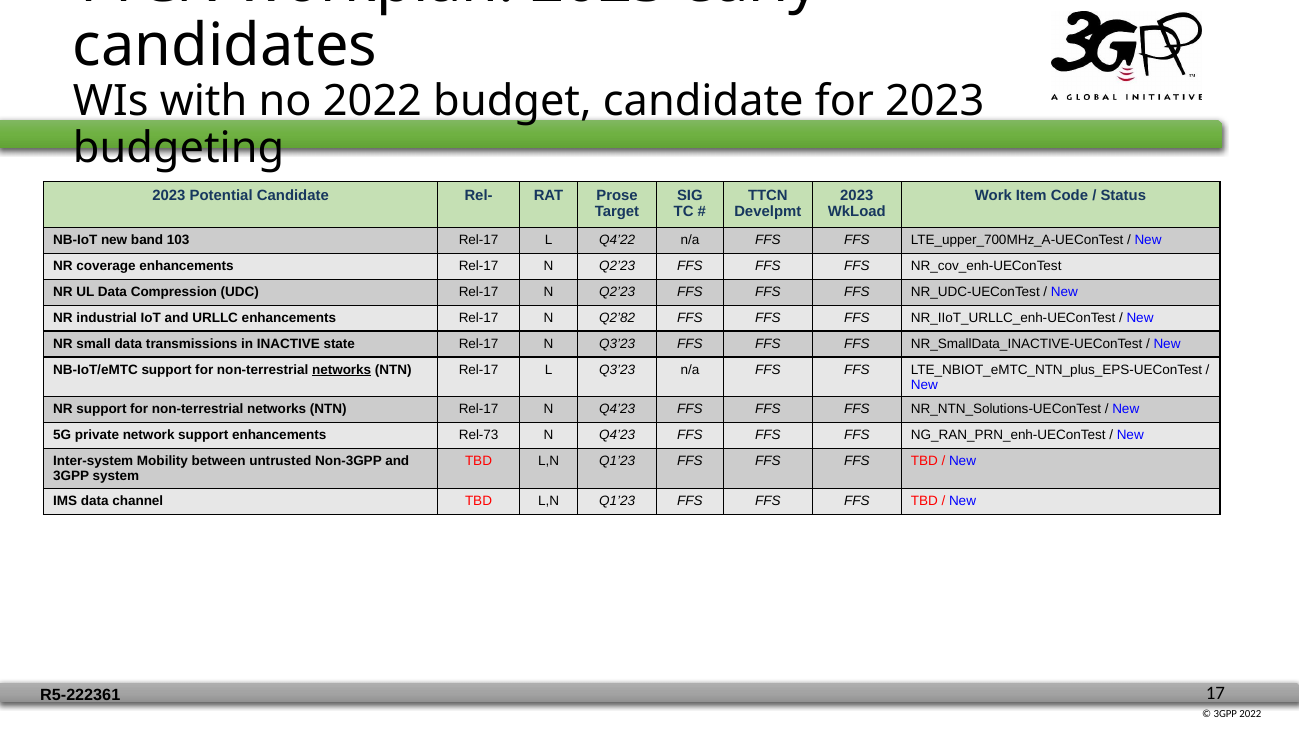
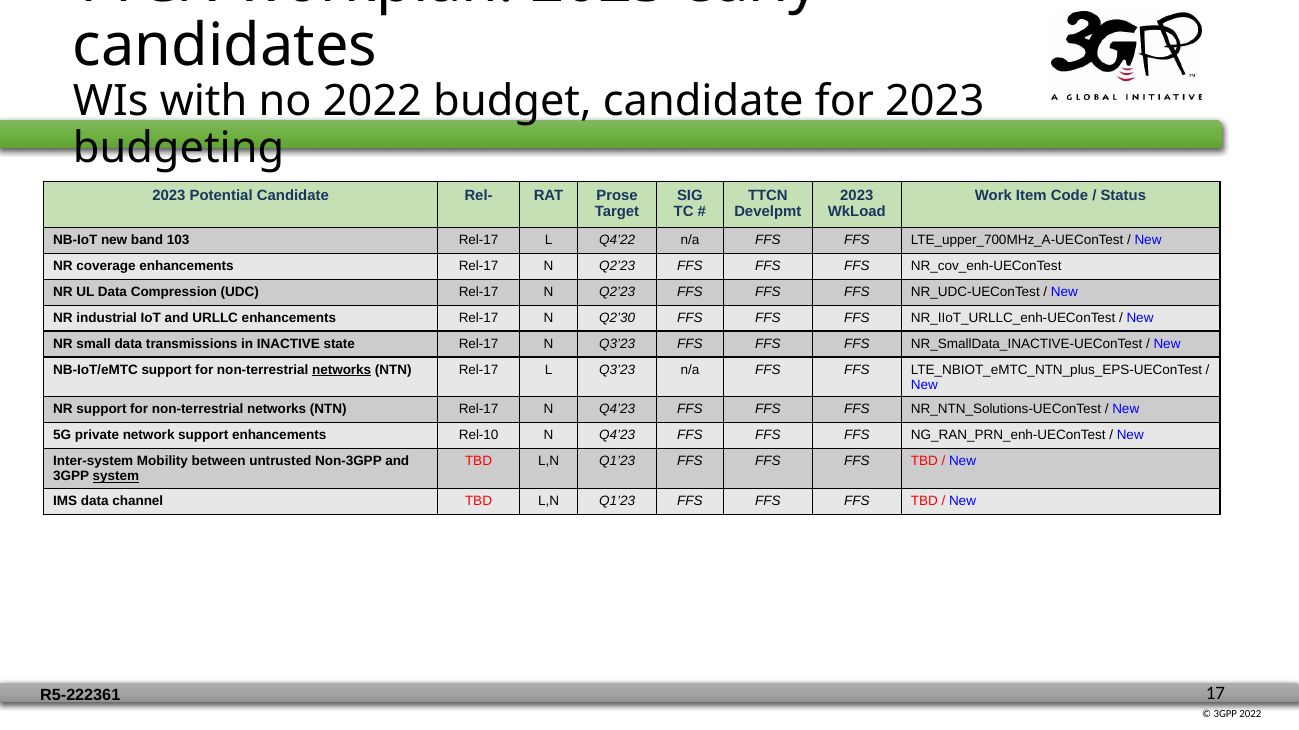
Q2’82: Q2’82 -> Q2’30 (617, 318)
Rel-73: Rel-73 -> Rel-10 (479, 436)
system underline: none -> present (116, 477)
